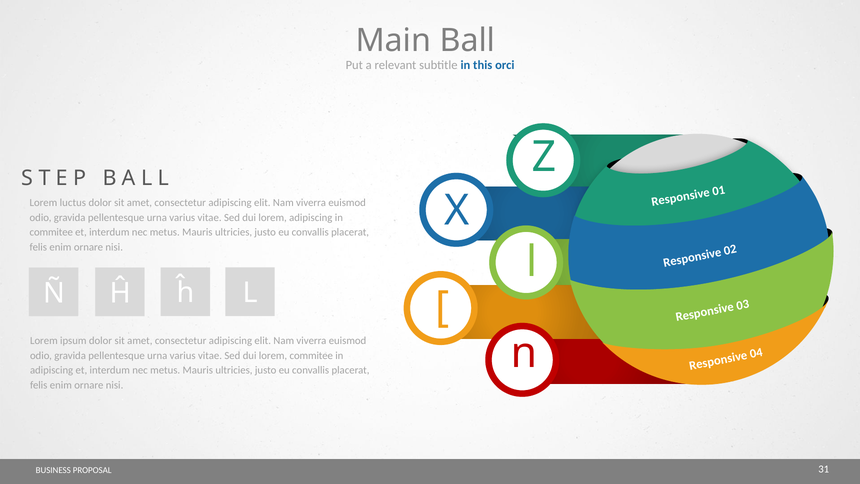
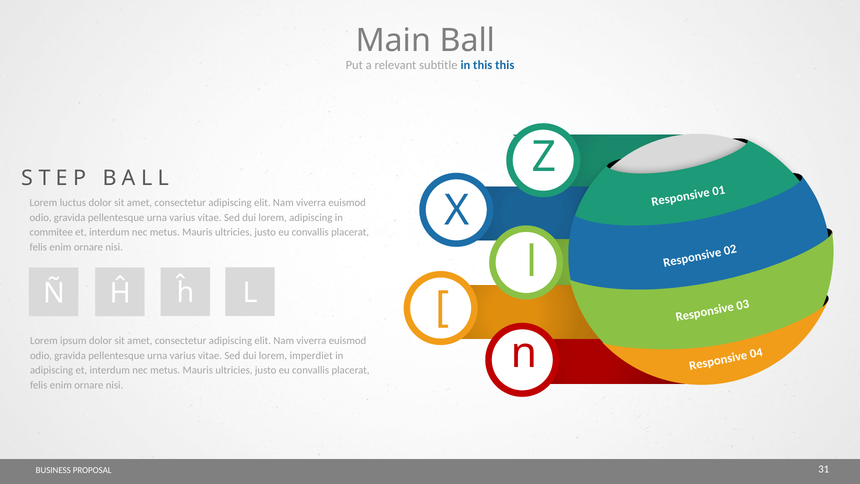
this orci: orci -> this (505, 65)
lorem commitee: commitee -> imperdiet (311, 355)
